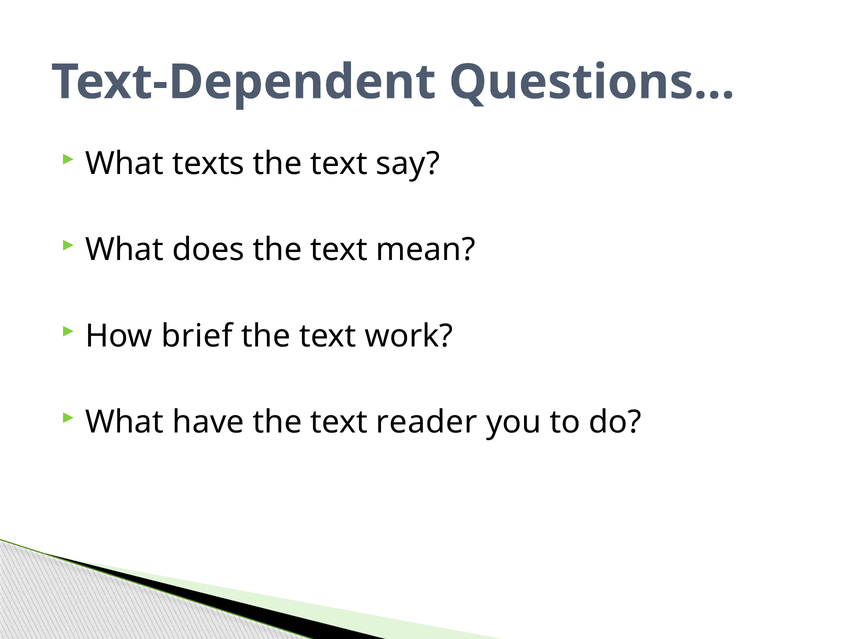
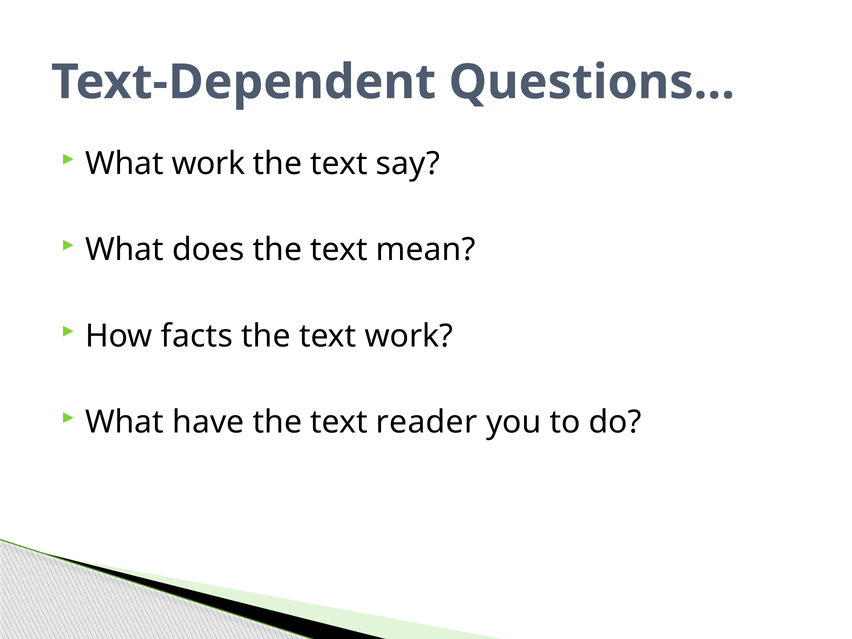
What texts: texts -> work (209, 164)
brief: brief -> facts (197, 336)
